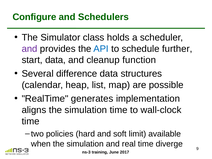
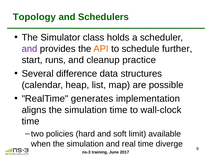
Configure: Configure -> Topology (34, 17)
API colour: blue -> orange (101, 49)
start data: data -> runs (55, 60)
function: function -> practice (139, 60)
